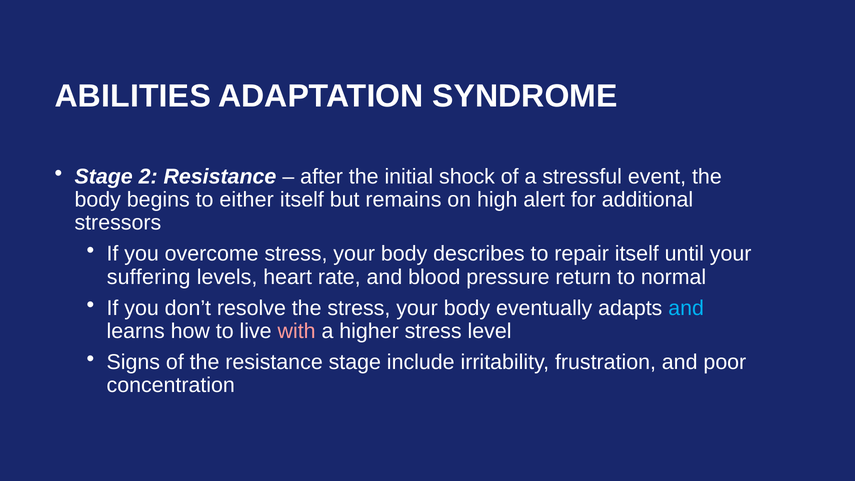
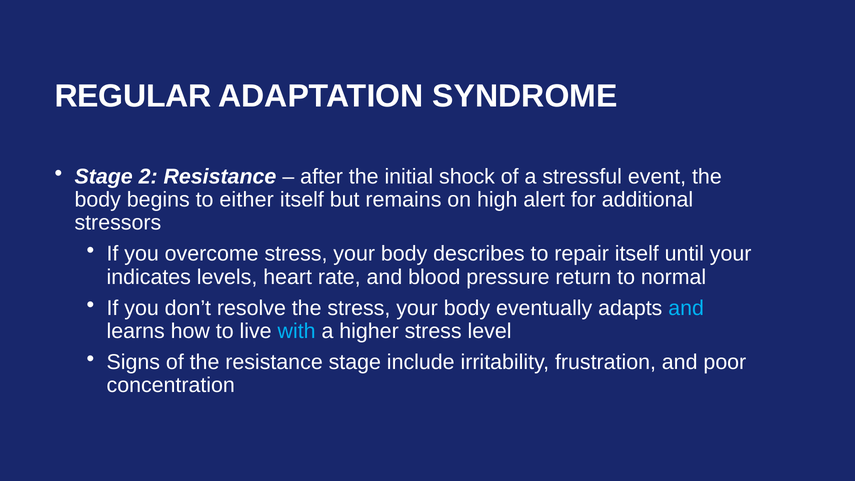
ABILITIES: ABILITIES -> REGULAR (133, 96)
suffering: suffering -> indicates (149, 277)
with colour: pink -> light blue (297, 331)
